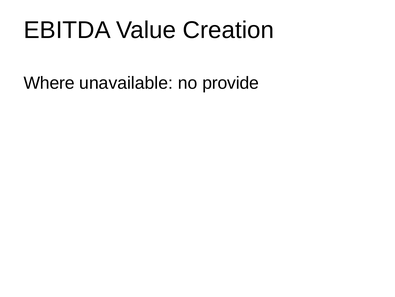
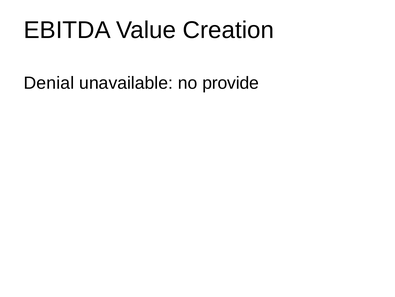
Where: Where -> Denial (49, 83)
